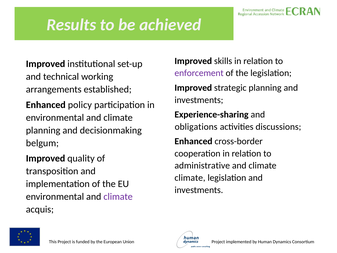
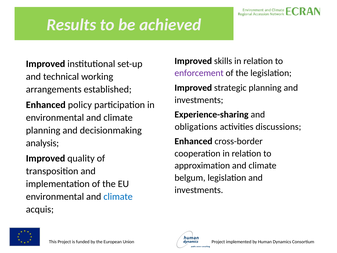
belgum: belgum -> analysis (42, 143)
administrative: administrative -> approximation (202, 165)
climate: climate -> belgum (190, 178)
climate colour: purple -> blue (118, 196)
